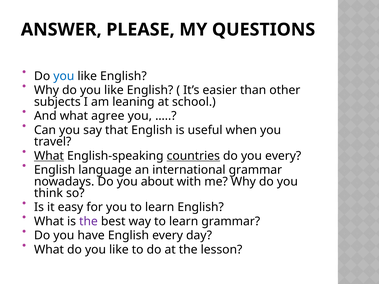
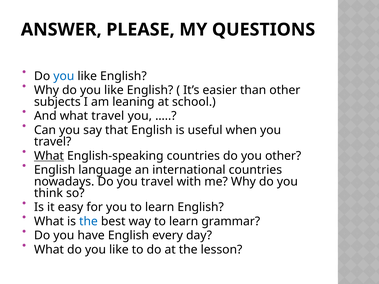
what agree: agree -> travel (108, 116)
countries underline: present -> none (193, 156)
you every: every -> other (283, 156)
international grammar: grammar -> countries (255, 170)
Do you about: about -> travel (157, 182)
the colour: purple -> blue (88, 222)
